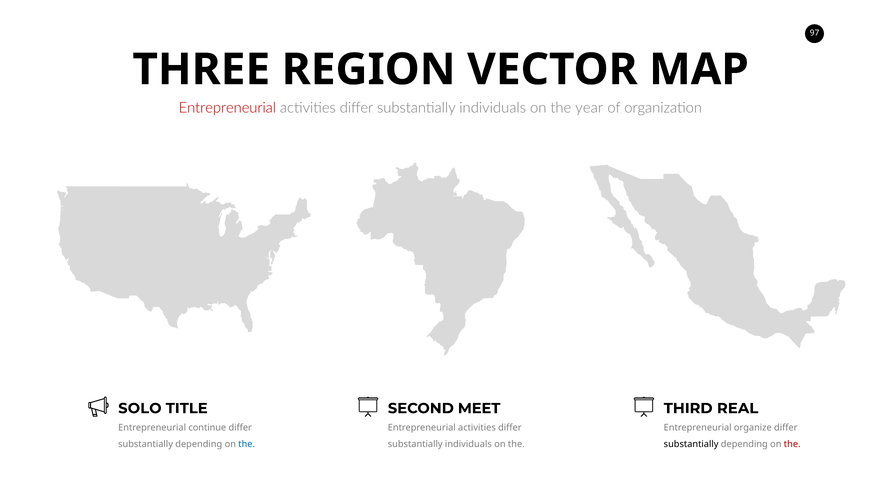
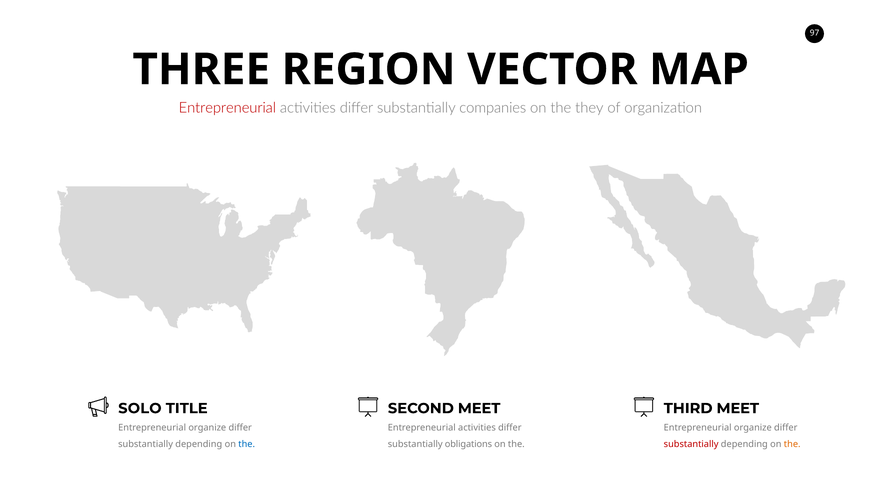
individuals: individuals -> companies (493, 108)
year: year -> they (589, 108)
THIRD REAL: REAL -> MEET (738, 409)
continue: continue -> organize (207, 428)
individuals: individuals -> obligations (468, 445)
substantially colour: black -> red (691, 445)
the colour: red -> orange (792, 445)
